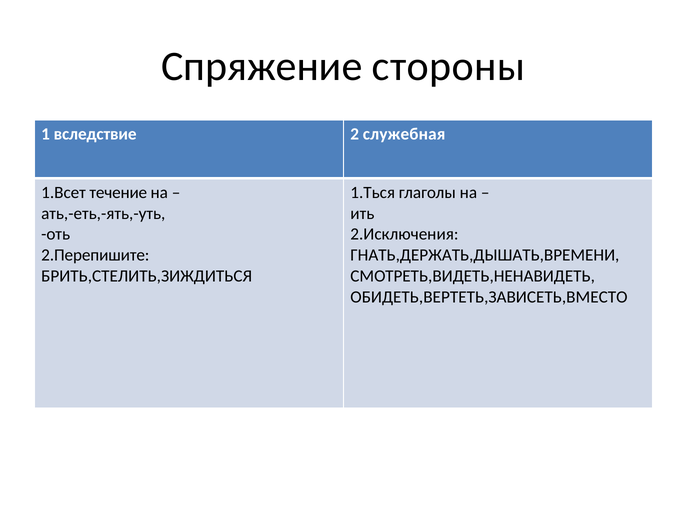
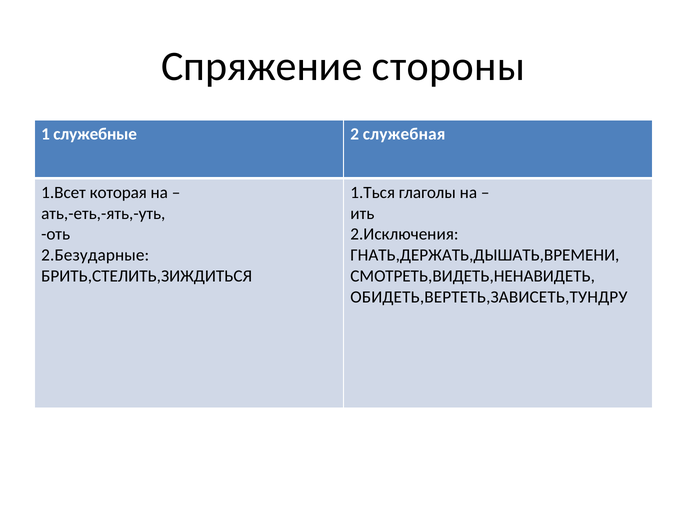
вследствие: вследствие -> служебные (95, 134)
течение: течение -> которая (118, 193)
2.Перепишите: 2.Перепишите -> 2.Безударные (95, 255)
ОБИДЕТЬ,ВЕРТЕТЬ,ЗАВИСЕТЬ,ВМЕСТО: ОБИДЕТЬ,ВЕРТЕТЬ,ЗАВИСЕТЬ,ВМЕСТО -> ОБИДЕТЬ,ВЕРТЕТЬ,ЗАВИСЕТЬ,ТУНДРУ (489, 297)
